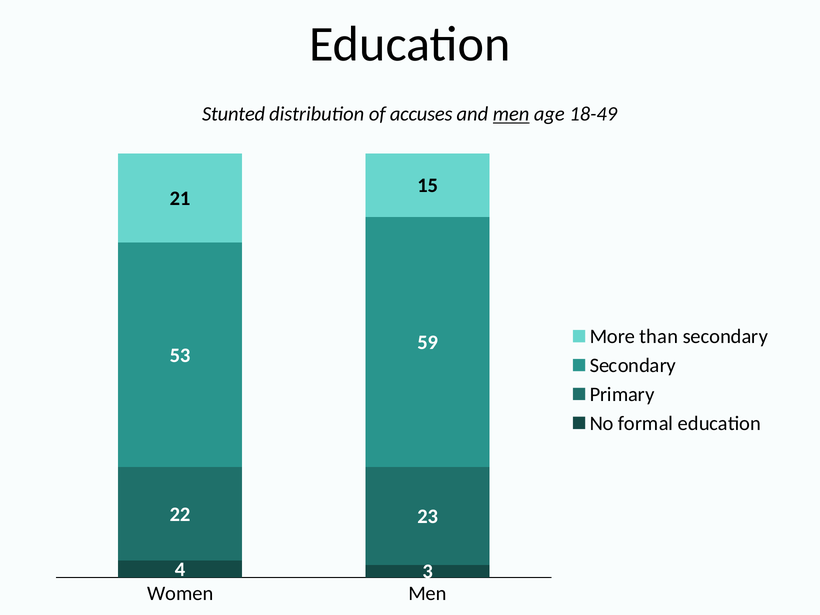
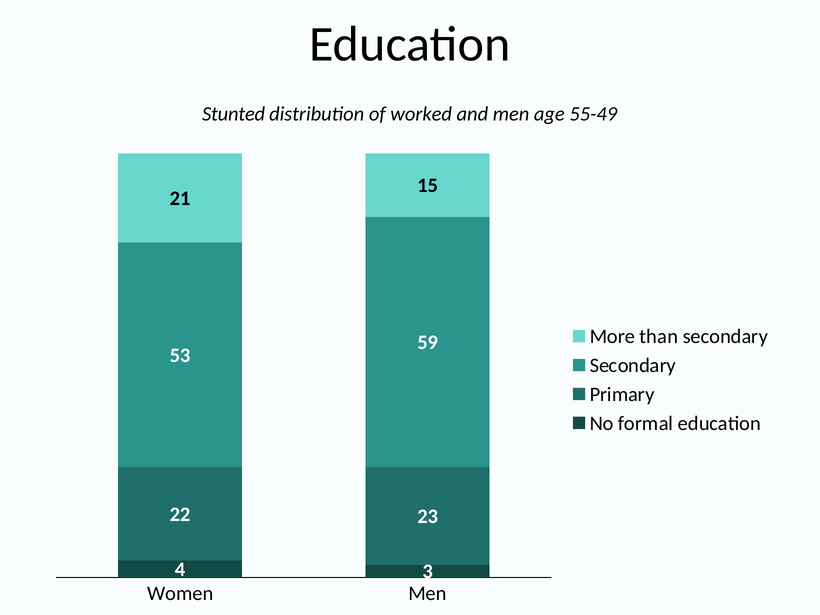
accuses: accuses -> worked (421, 114)
men underline: present -> none (511, 114)
18-49: 18-49 -> 55-49 (593, 114)
